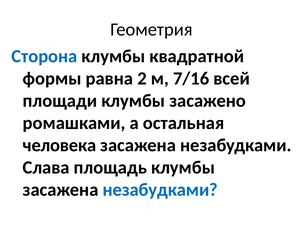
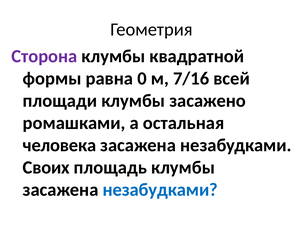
Сторона colour: blue -> purple (44, 56)
2: 2 -> 0 (142, 78)
Слава: Слава -> Своих (46, 167)
